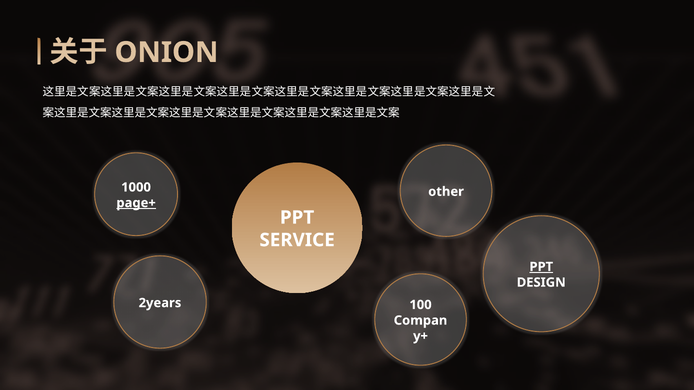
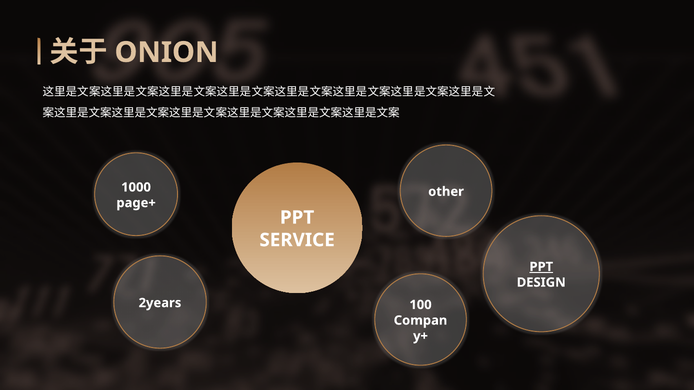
page+ underline: present -> none (136, 203)
